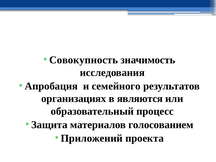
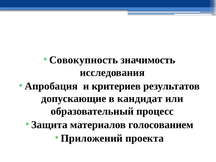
семейного: семейного -> критериев (116, 86)
организациях: организациях -> допускающие (74, 99)
являются: являются -> кандидат (140, 99)
